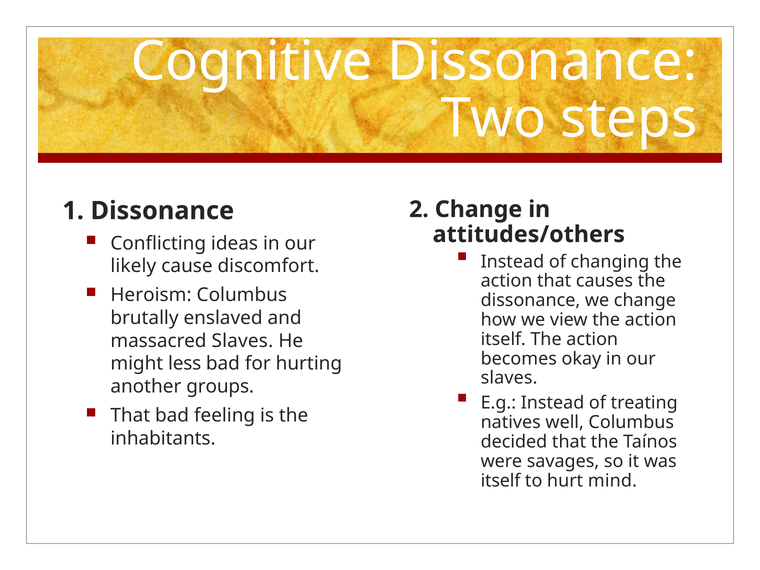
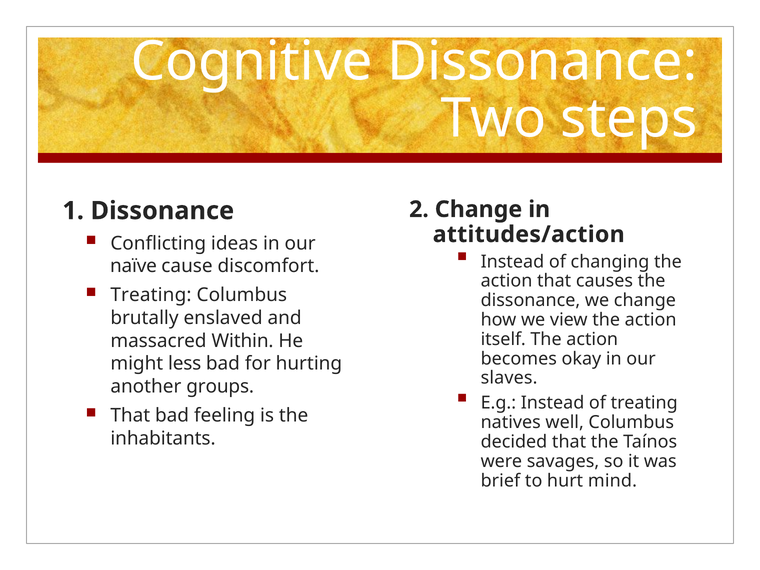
attitudes/others: attitudes/others -> attitudes/action (529, 234)
likely: likely -> naïve (133, 266)
Heroism: Heroism -> Treating (151, 295)
massacred Slaves: Slaves -> Within (243, 341)
itself: itself -> brief (500, 481)
